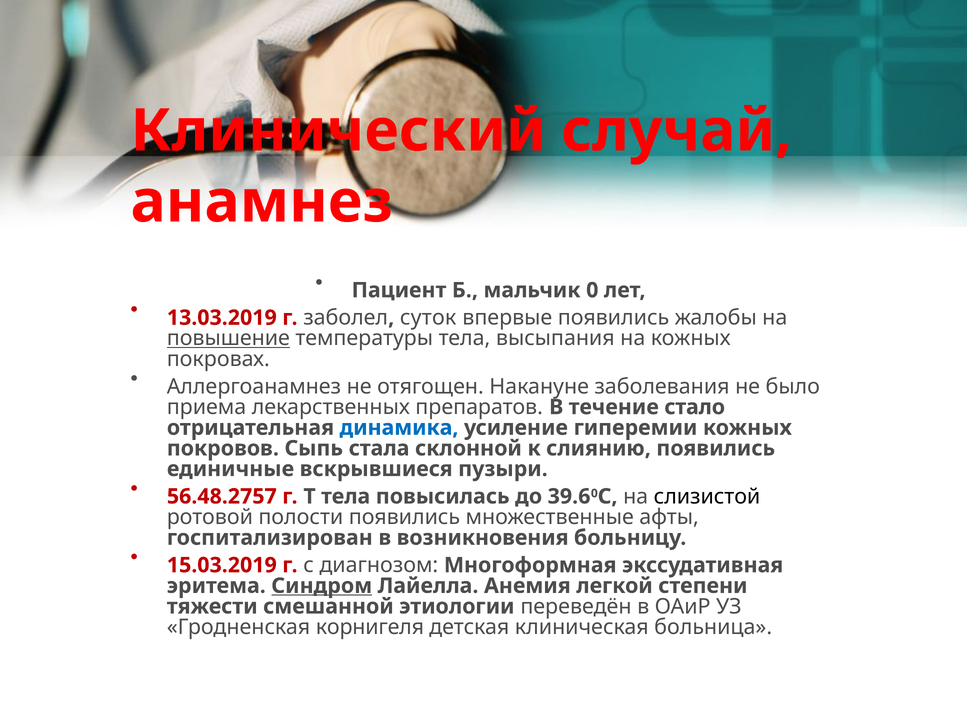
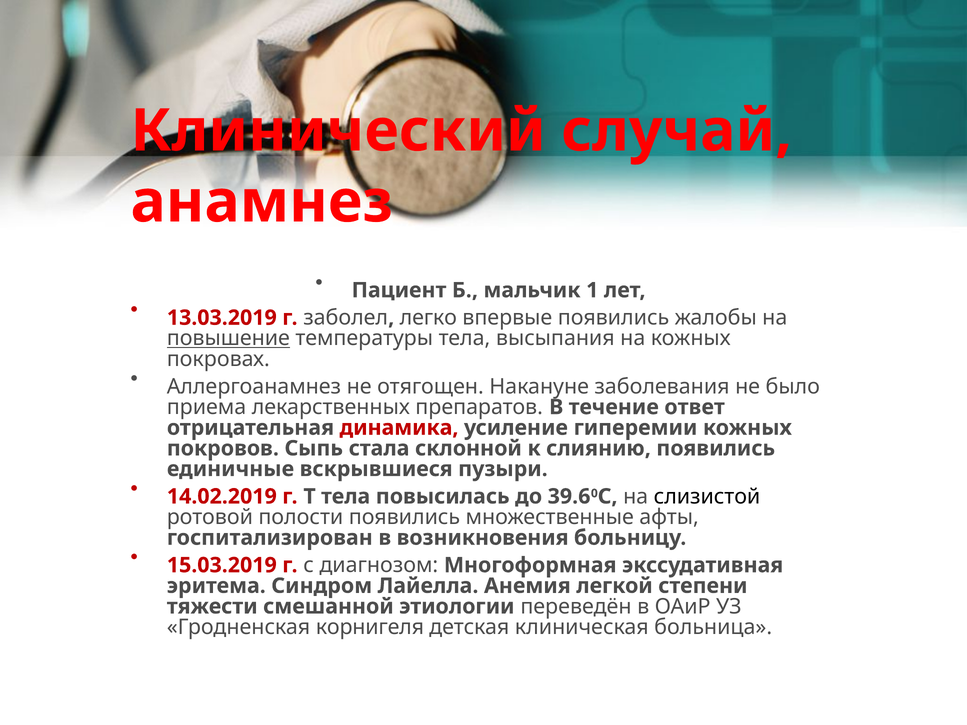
0: 0 -> 1 (592, 290)
суток: суток -> легко (428, 318)
стало: стало -> ответ (695, 407)
динамика colour: blue -> red (399, 428)
56.48.2757: 56.48.2757 -> 14.02.2019 (222, 497)
Синдром underline: present -> none (322, 586)
